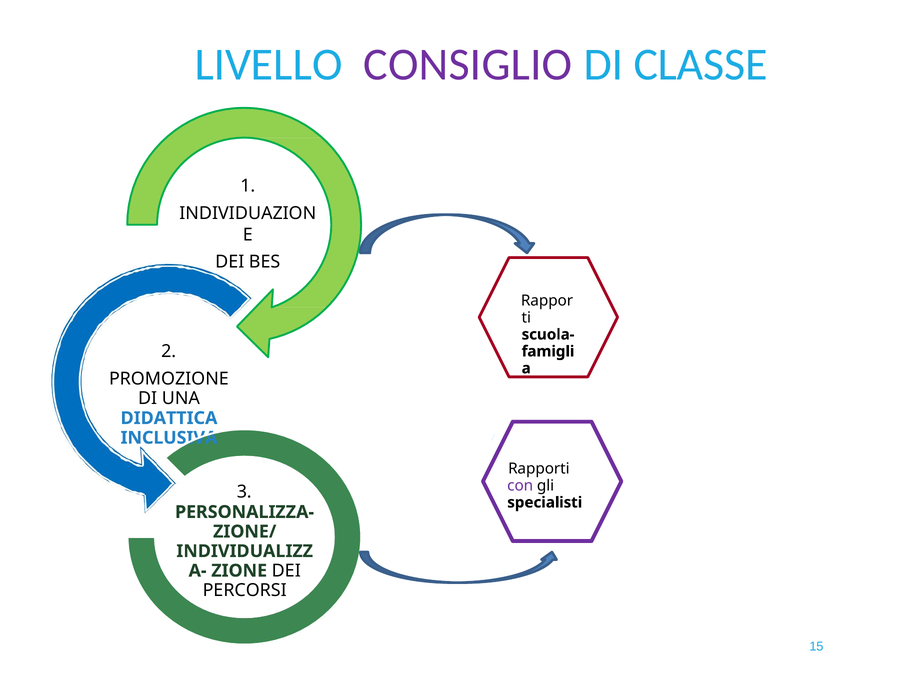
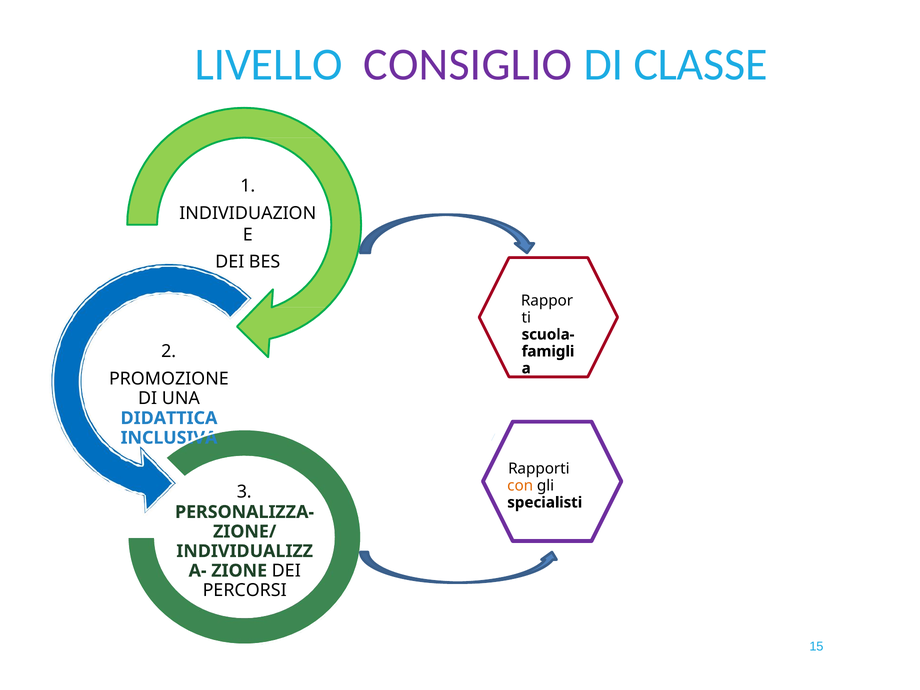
con colour: purple -> orange (520, 486)
